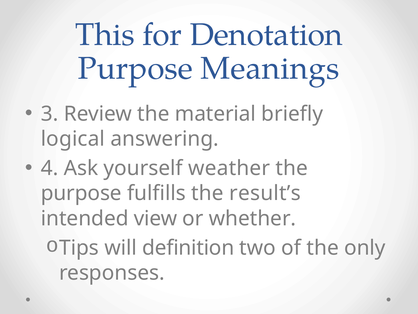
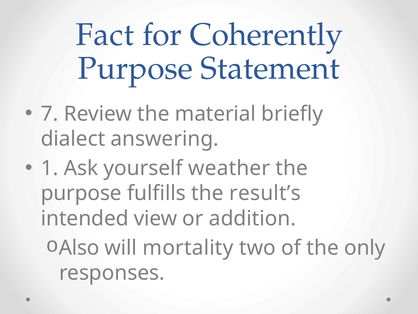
This: This -> Fact (105, 35)
Denotation: Denotation -> Coherently (266, 35)
Meanings: Meanings -> Statement (270, 68)
3: 3 -> 7 (50, 114)
logical: logical -> dialect (73, 139)
4: 4 -> 1 (50, 168)
whether: whether -> addition (253, 218)
Tips: Tips -> Also (79, 247)
definition: definition -> mortality (188, 247)
